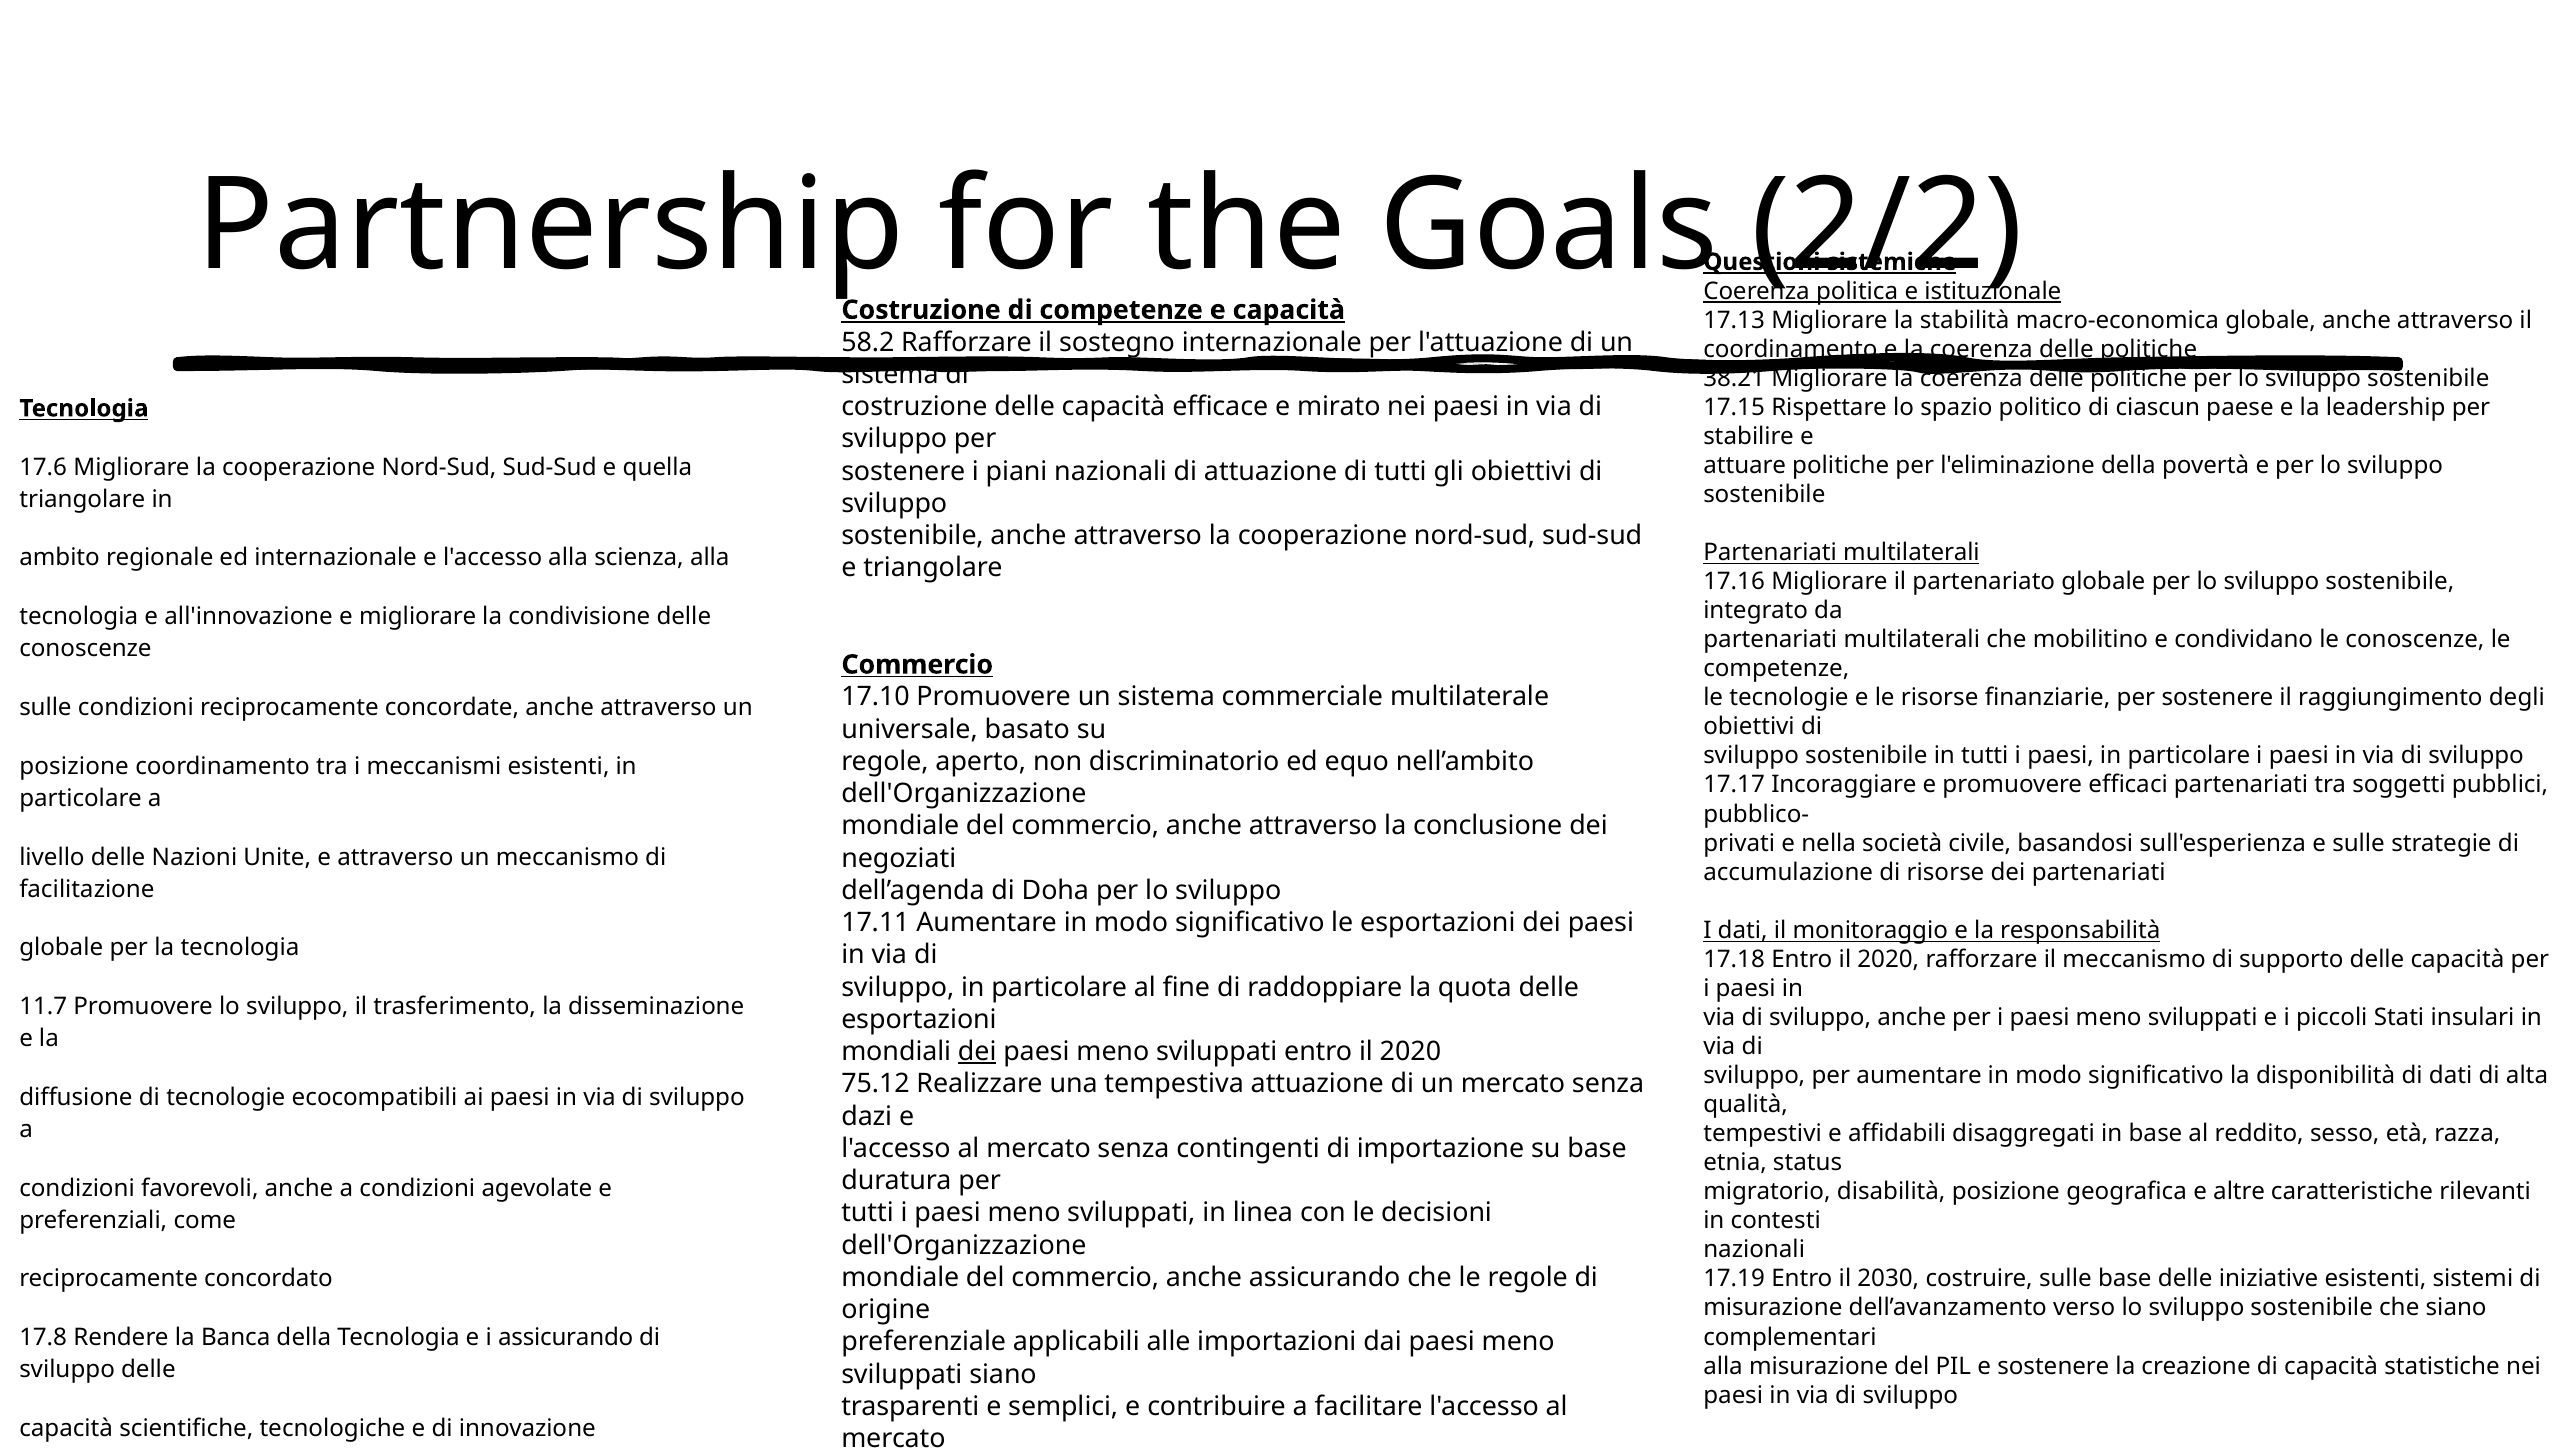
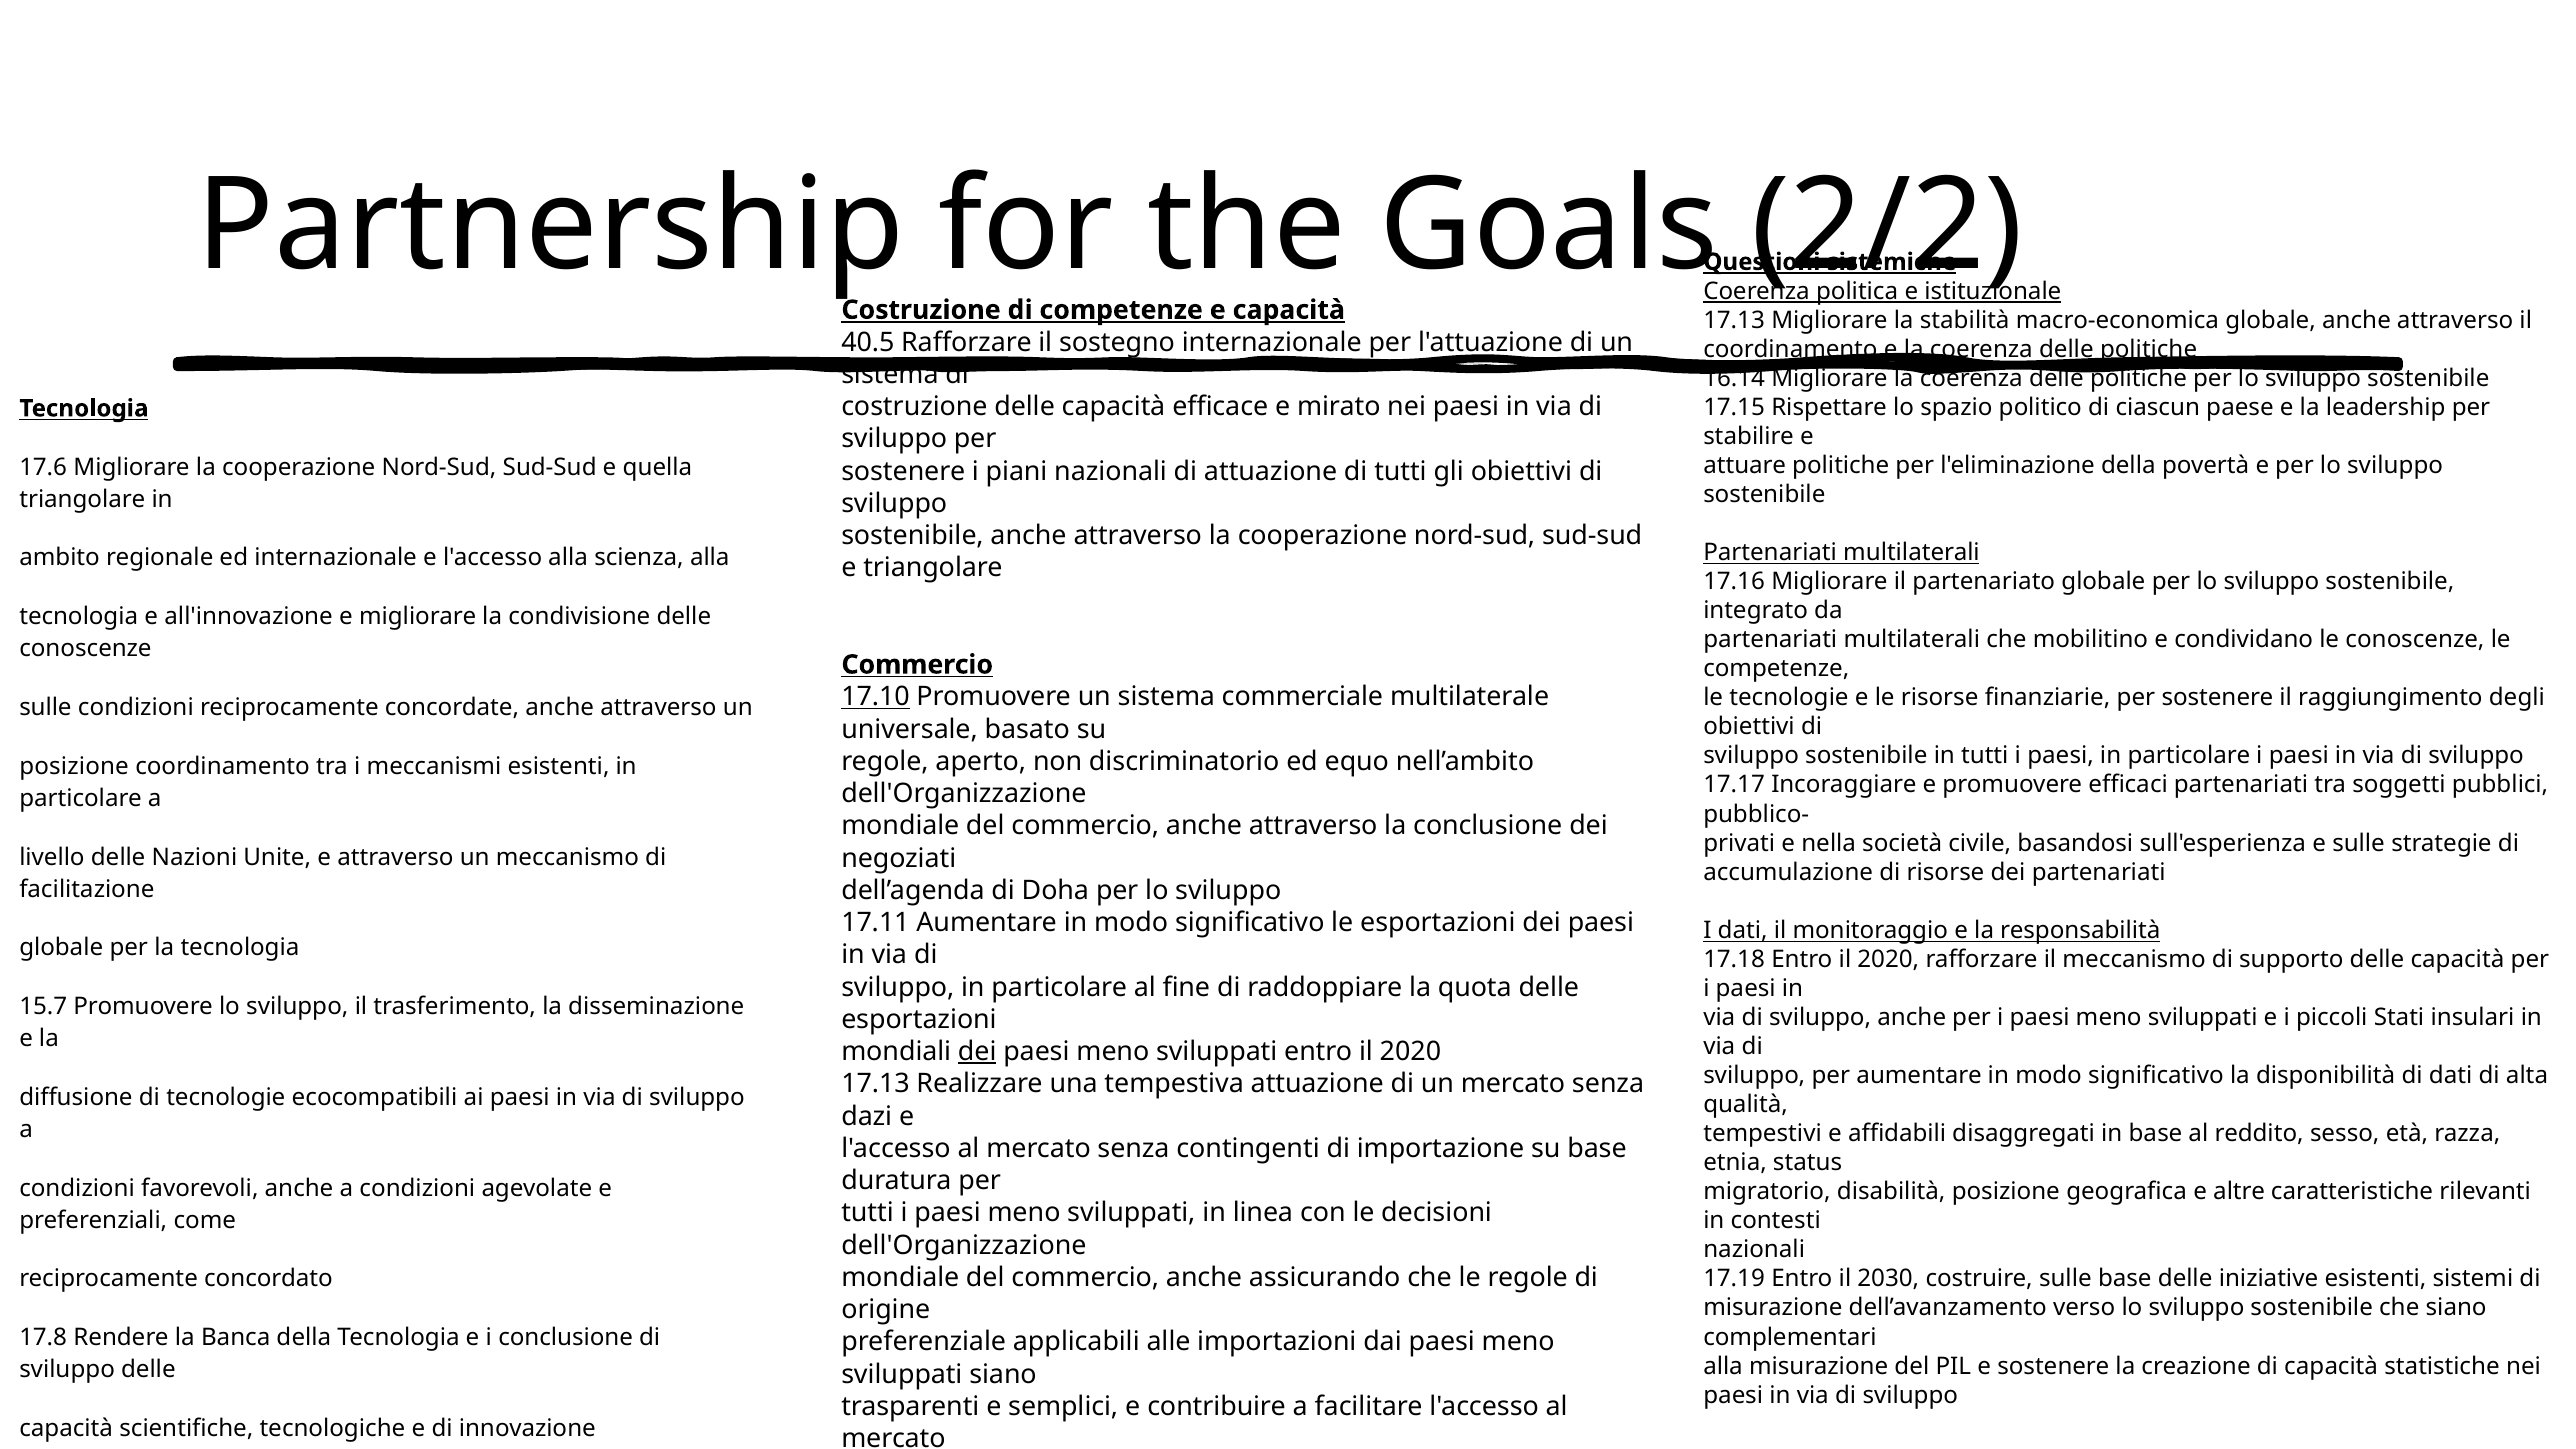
58.2: 58.2 -> 40.5 (868, 342)
38.21: 38.21 -> 16.14 (1734, 378)
17.10 underline: none -> present (876, 697)
11.7: 11.7 -> 15.7 (43, 1007)
75.12: 75.12 -> 17.13 (876, 1084)
i assicurando: assicurando -> conclusione (566, 1338)
